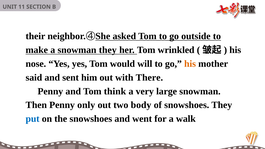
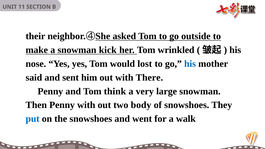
snowman they: they -> kick (108, 50)
will: will -> lost (145, 64)
his colour: orange -> blue (190, 64)
Penny only: only -> with (86, 105)
